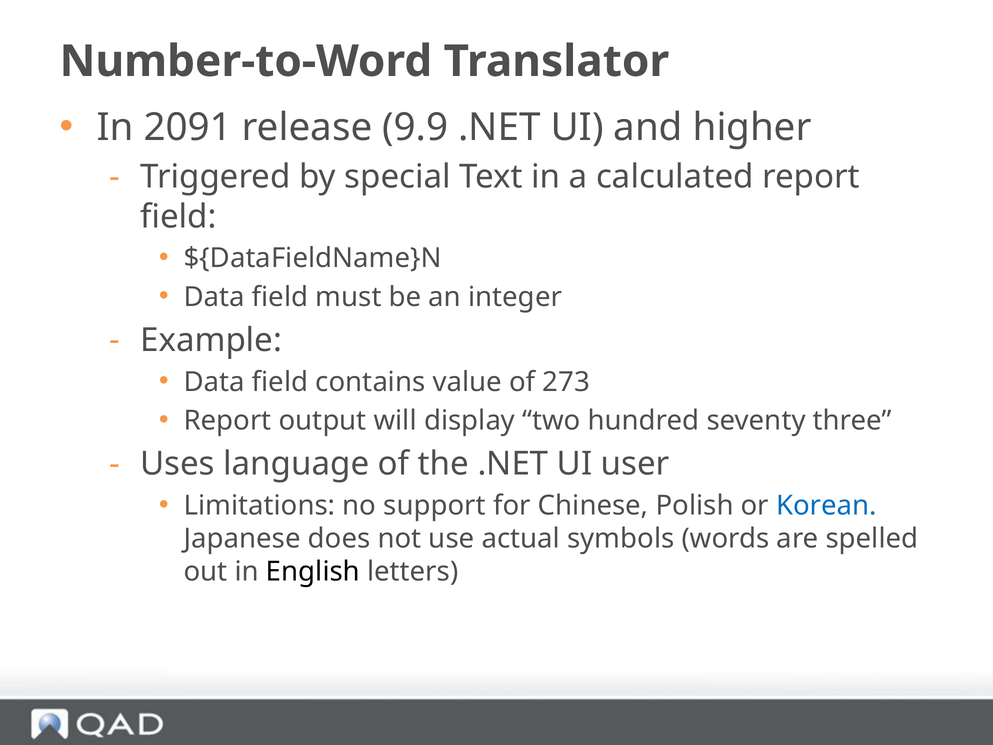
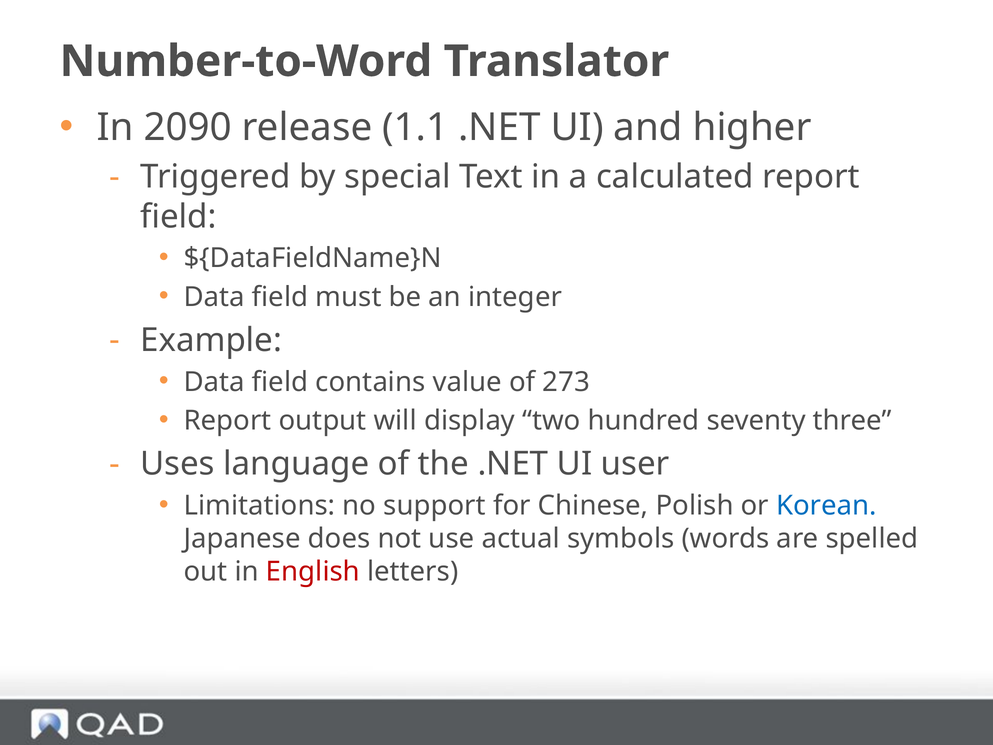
2091: 2091 -> 2090 (188, 128)
9.9: 9.9 -> 1.1 (415, 128)
English colour: black -> red (313, 572)
